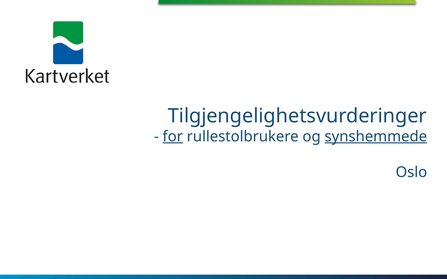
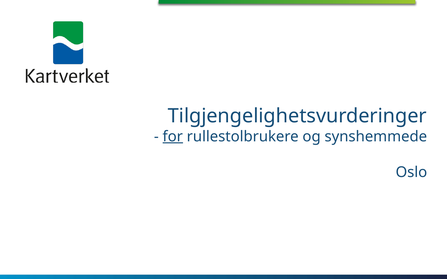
synshemmede underline: present -> none (376, 137)
